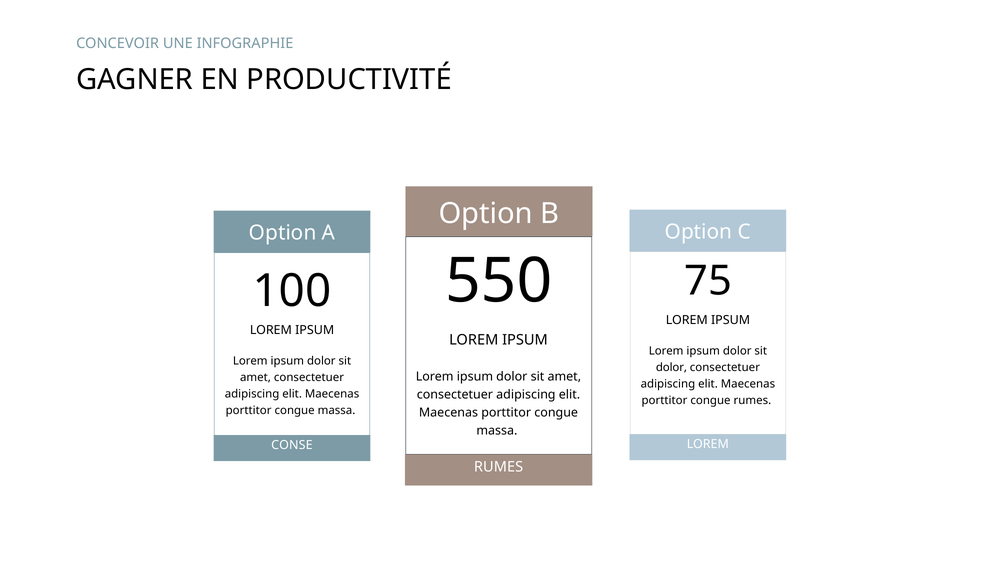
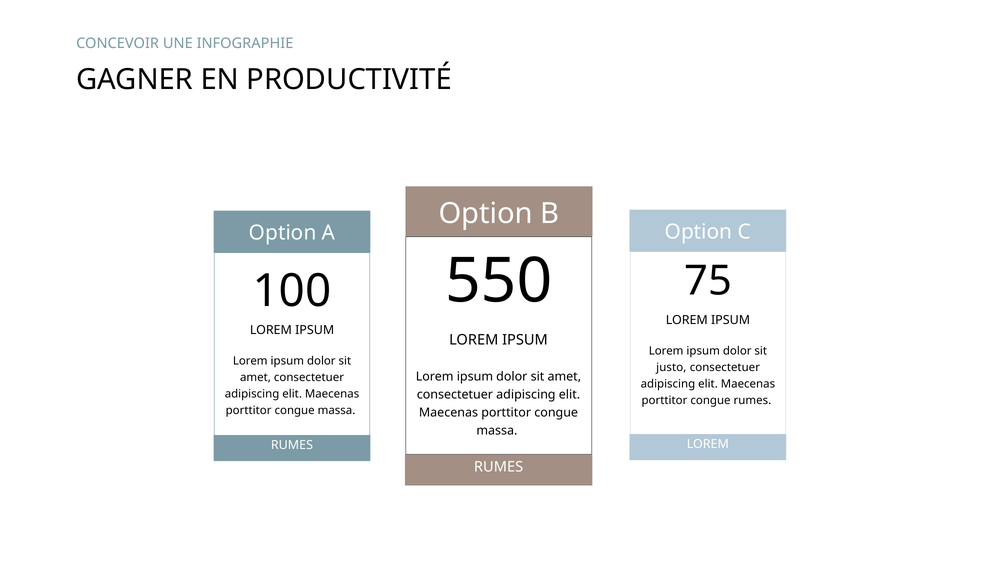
dolor: dolor -> justo (671, 368)
CONSE: CONSE -> RUMES (292, 446)
